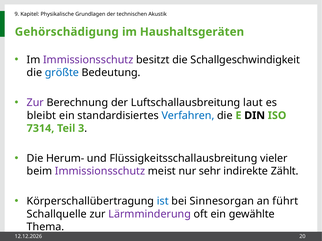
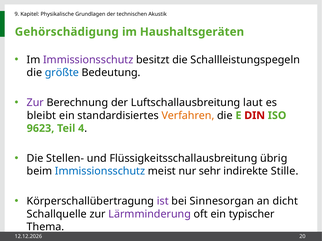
Schallgeschwindigkeit: Schallgeschwindigkeit -> Schallleistungspegeln (245, 60)
Verfahren colour: blue -> orange (188, 116)
DIN colour: black -> red (255, 116)
7314: 7314 -> 9623 (40, 129)
3: 3 -> 4 (81, 129)
Herum-: Herum- -> Stellen- (65, 159)
vieler: vieler -> übrig (274, 159)
Immissionsschutz colour: purple -> blue (100, 172)
Zählt: Zählt -> Stille (285, 172)
ist colour: blue -> purple (163, 202)
führt: führt -> dicht (285, 202)
gewählte: gewählte -> typischer (252, 214)
